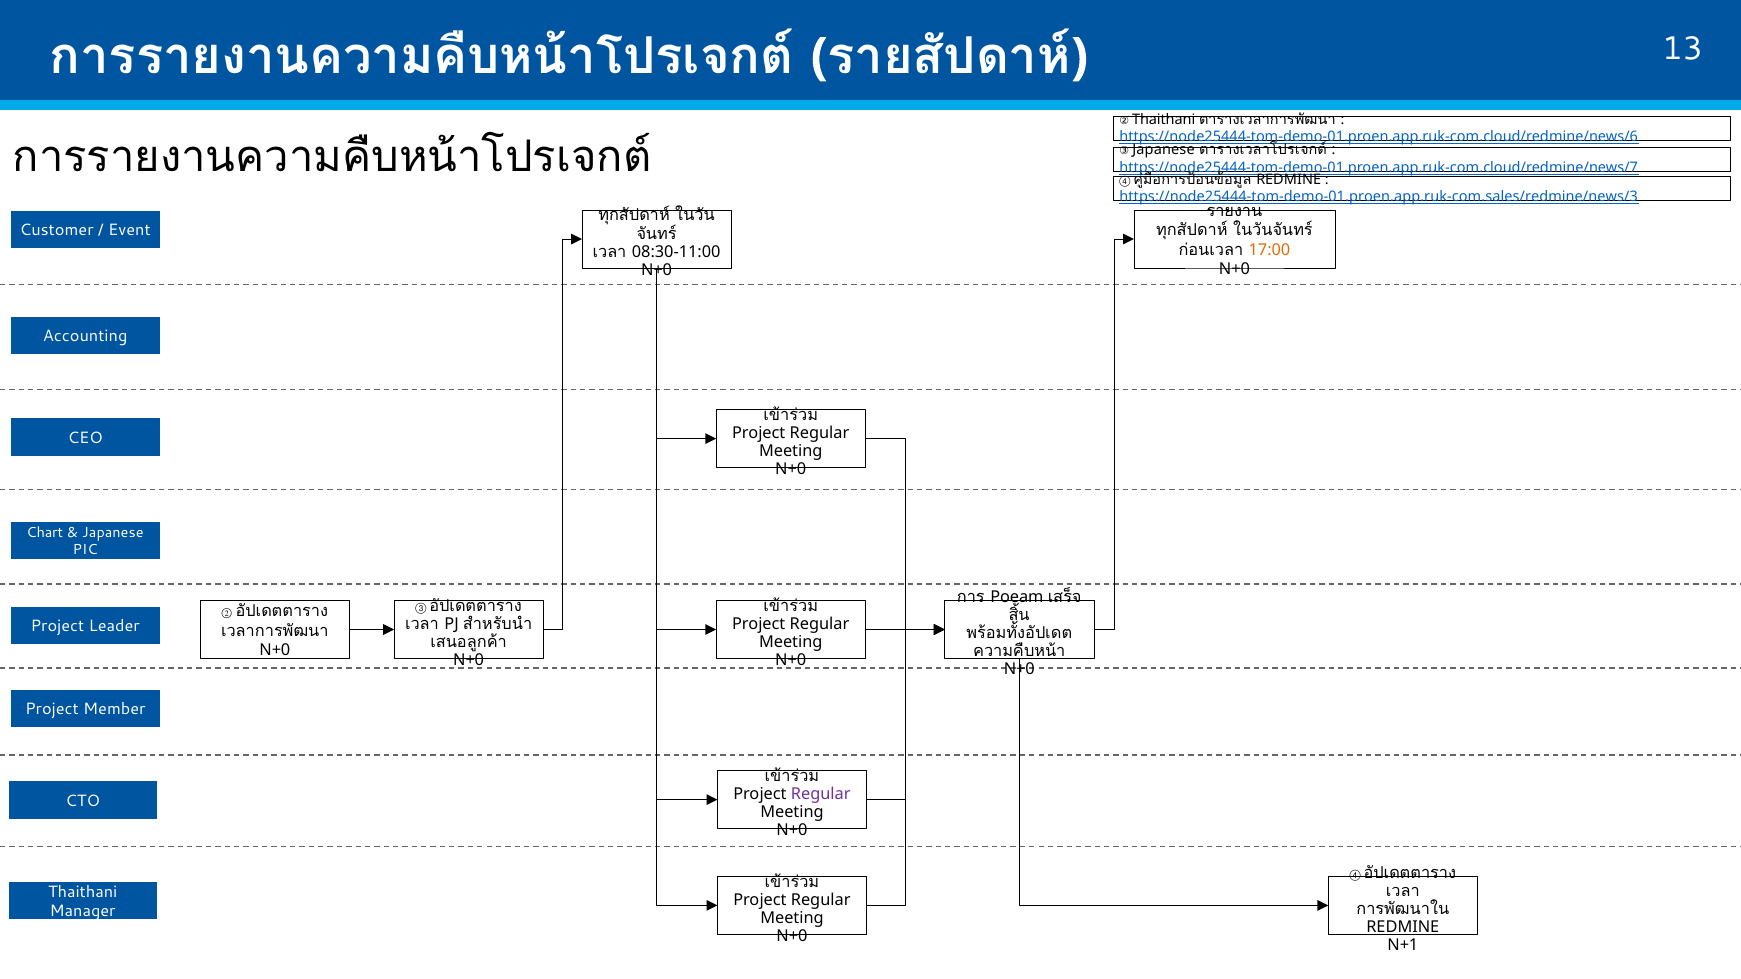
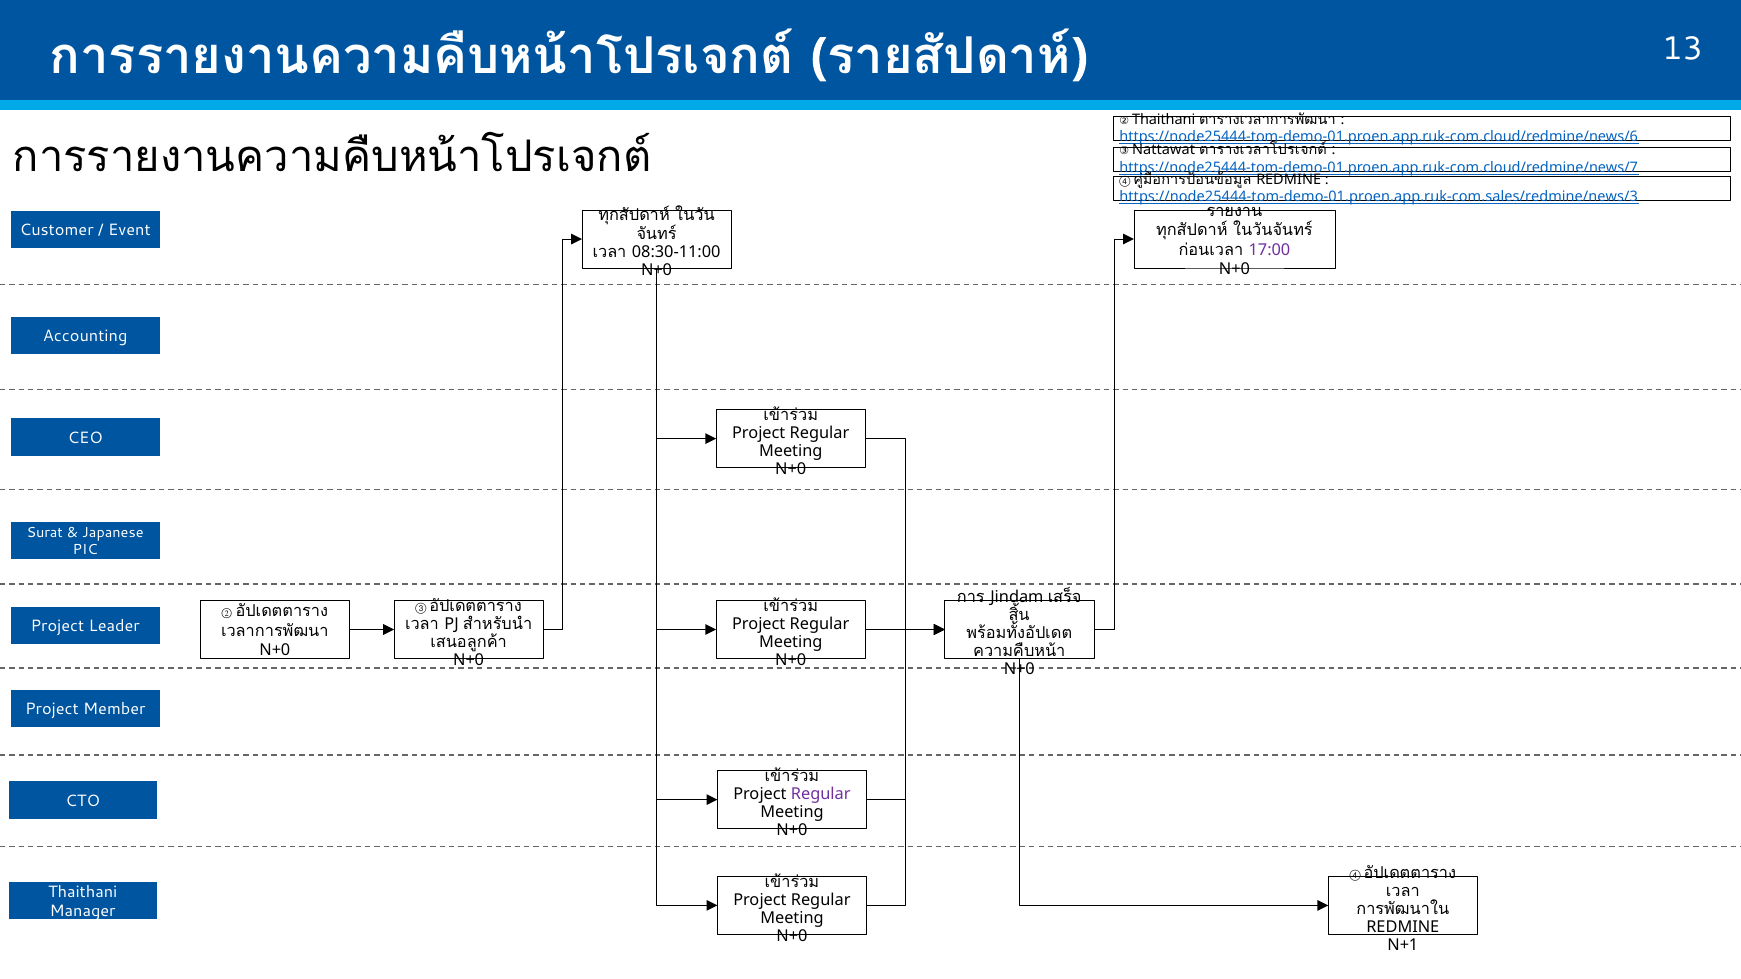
③ Japanese: Japanese -> Nattawat (1164, 150)
17:00 colour: orange -> purple (1269, 250)
Chart: Chart -> Surat (45, 533)
Poeam: Poeam -> Jindam (1017, 597)
